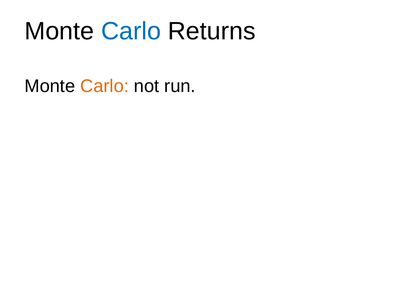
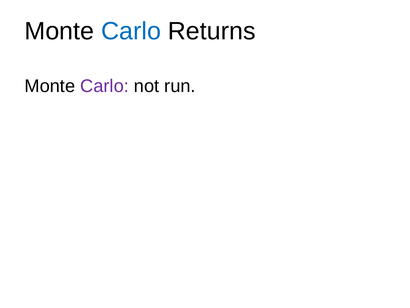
Carlo colour: orange -> purple (105, 86)
